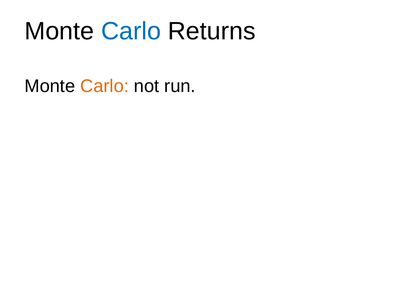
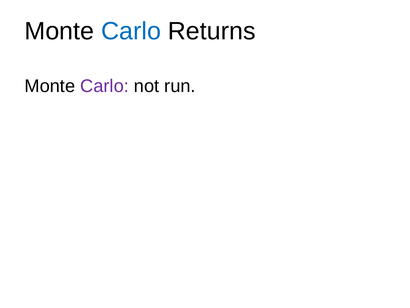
Carlo colour: orange -> purple (105, 86)
